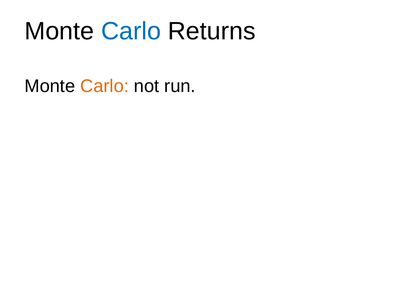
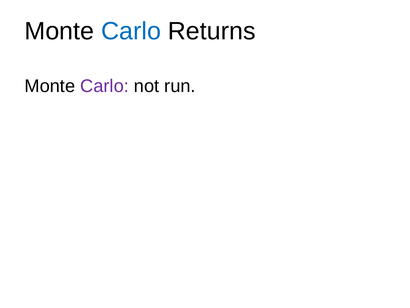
Carlo colour: orange -> purple (105, 86)
